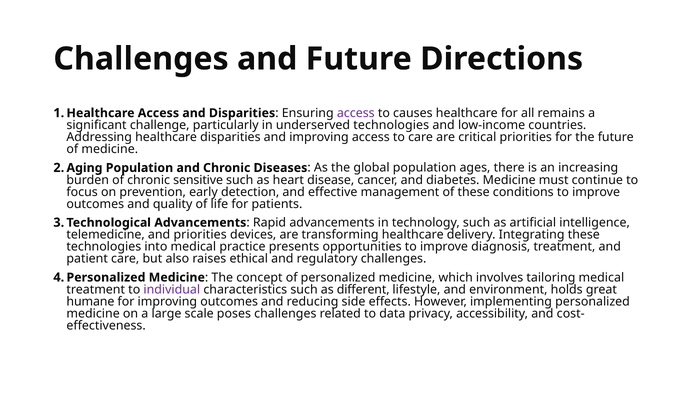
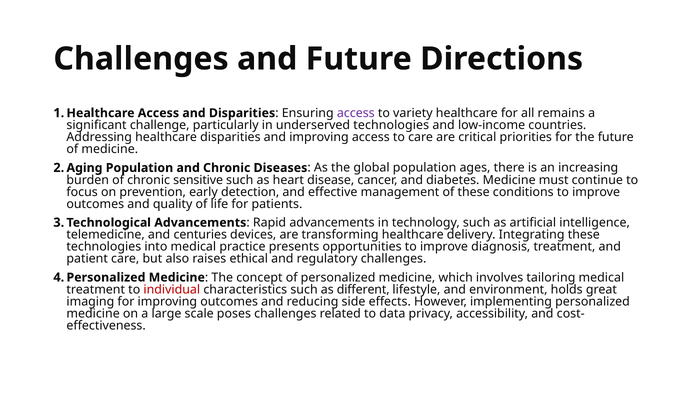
causes: causes -> variety (413, 113)
and priorities: priorities -> centuries (200, 235)
individual colour: purple -> red (172, 289)
humane: humane -> imaging (90, 301)
